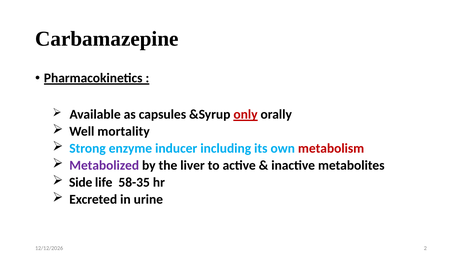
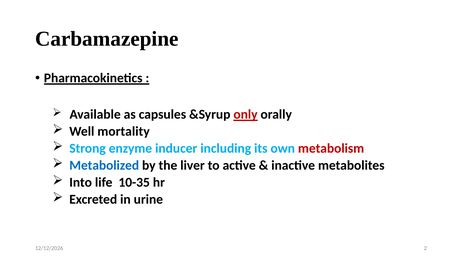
Metabolized colour: purple -> blue (104, 165)
Side: Side -> Into (81, 182)
58-35: 58-35 -> 10-35 (134, 182)
